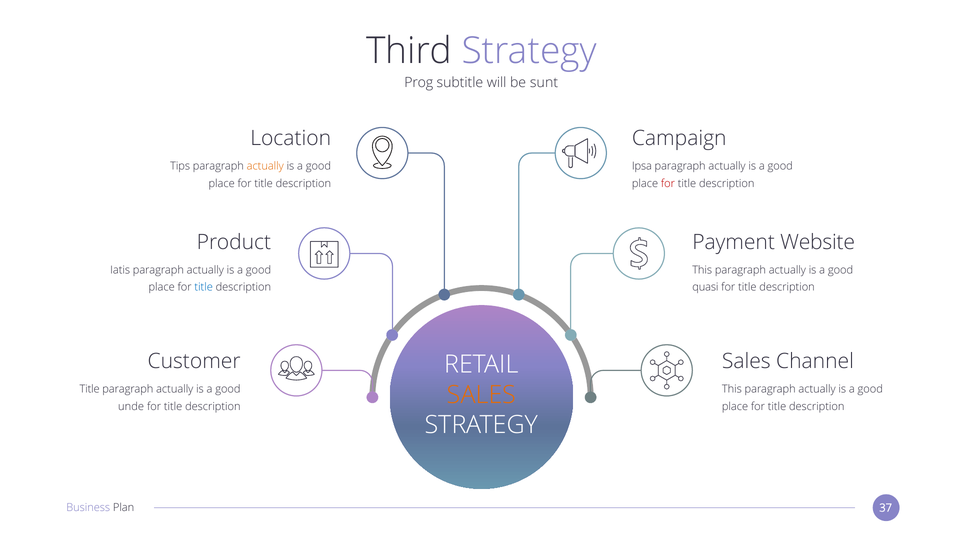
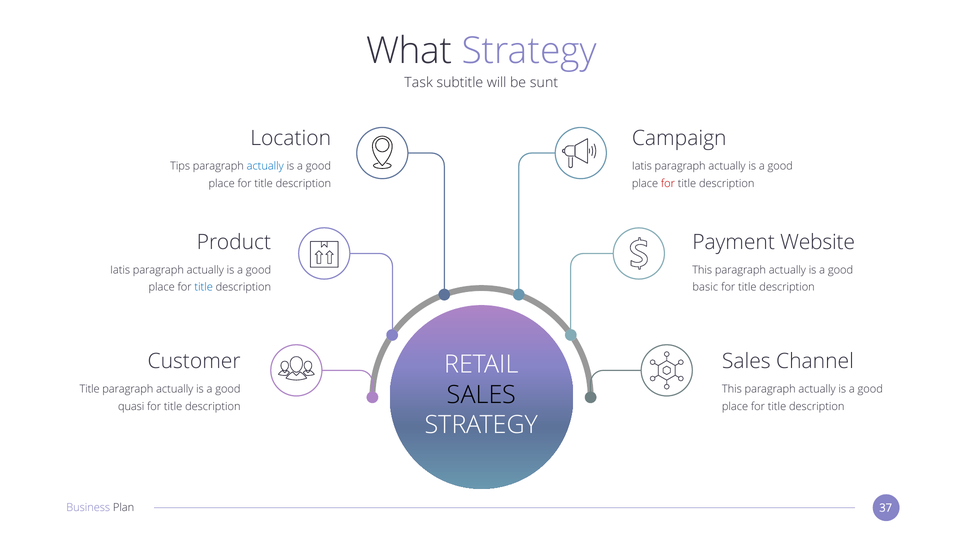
Third: Third -> What (409, 51)
Prog: Prog -> Task (419, 83)
actually colour: orange -> blue (265, 166)
Ipsa: Ipsa -> Iatis (642, 166)
quasi: quasi -> basic (705, 287)
SALES colour: orange -> black (481, 395)
unde: unde -> quasi (131, 406)
